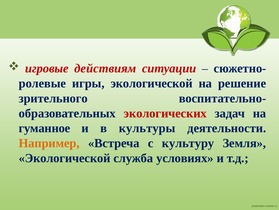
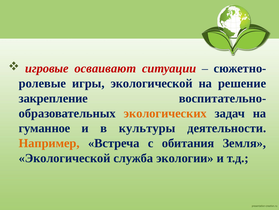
действиям: действиям -> осваивают (105, 68)
зрительного: зрительного -> закрепление (53, 98)
экологических colour: red -> orange (165, 113)
культуру: культуру -> обитания (188, 143)
условиях: условиях -> экологии (185, 158)
